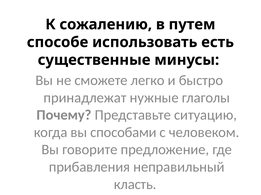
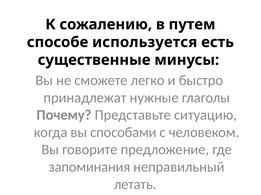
использовать: использовать -> используется (145, 42)
прибавления: прибавления -> запоминания (90, 168)
класть: класть -> летать (135, 185)
